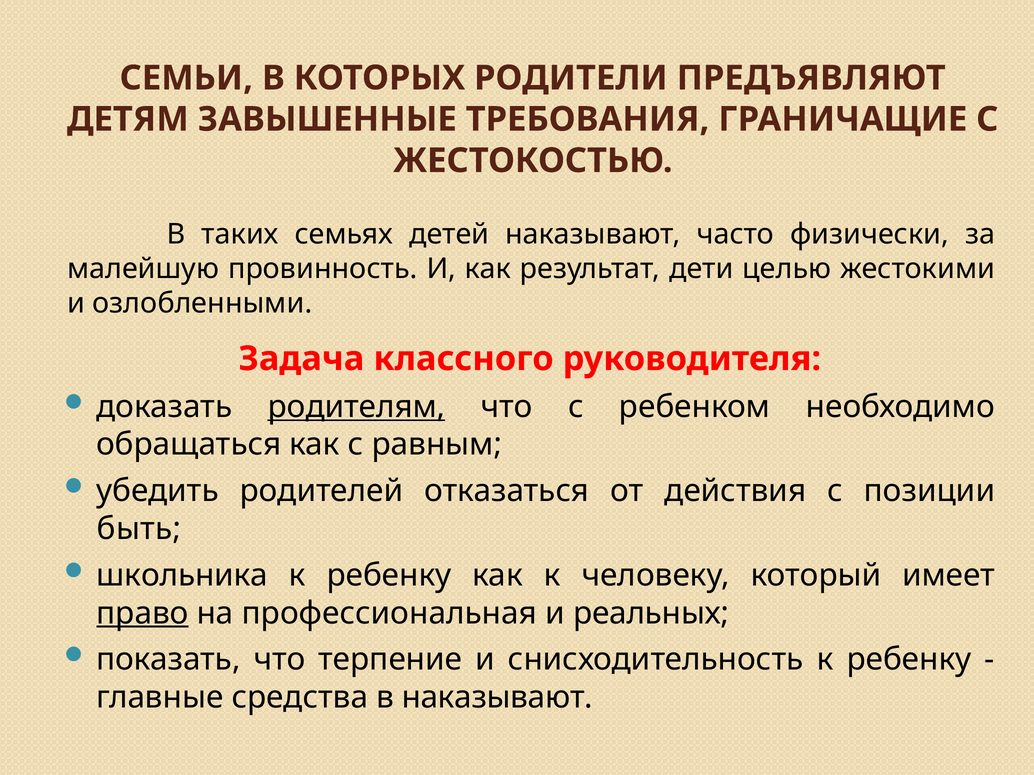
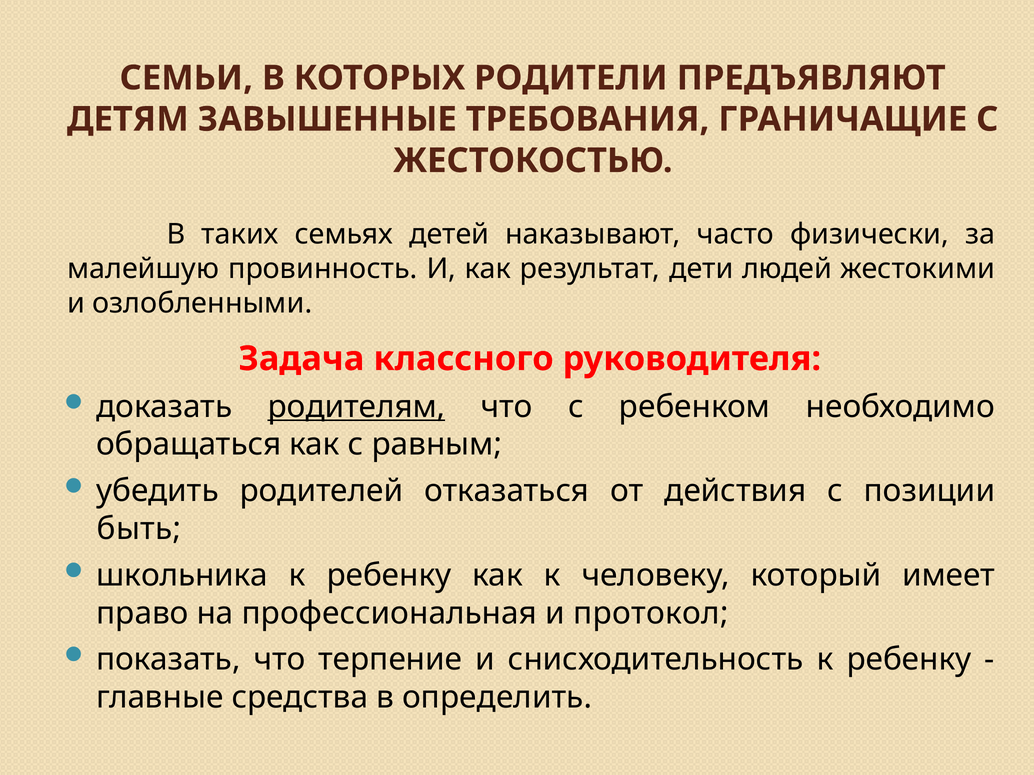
целью: целью -> людей (787, 269)
право underline: present -> none (142, 614)
реальных: реальных -> протокол (651, 614)
в наказывают: наказывают -> определить (497, 698)
